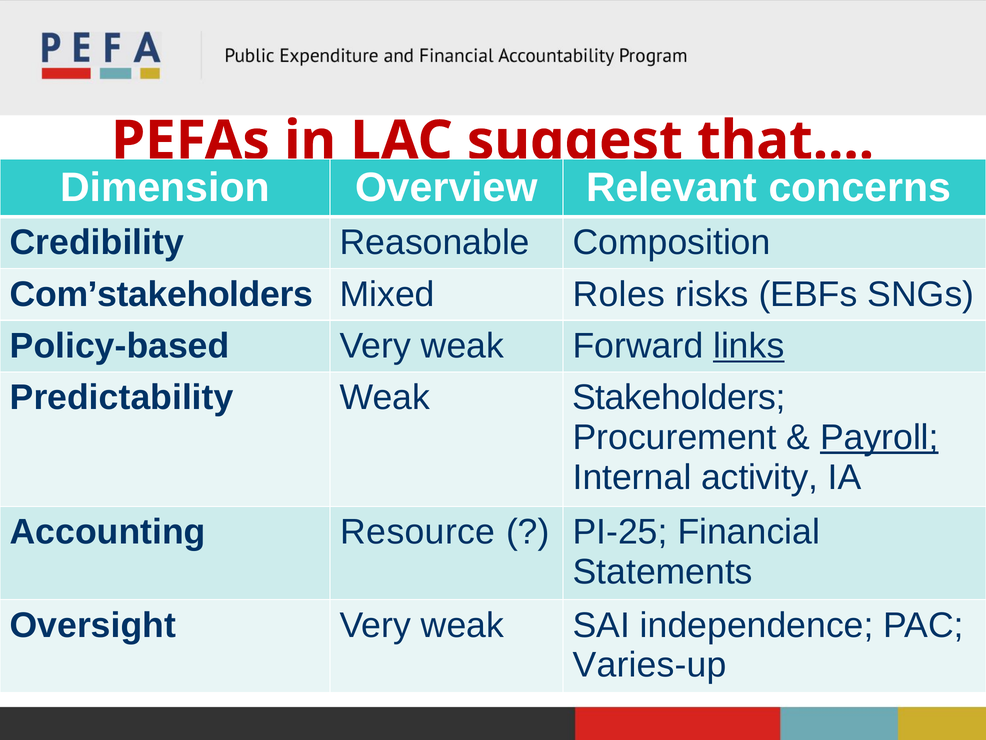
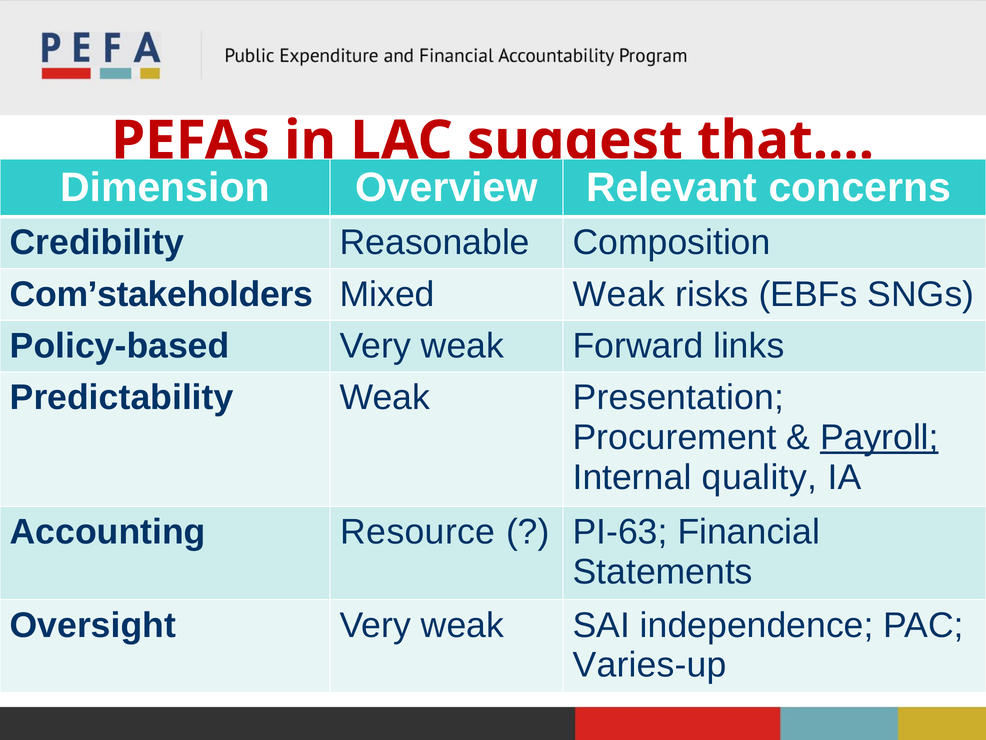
Mixed Roles: Roles -> Weak (619, 294)
links underline: present -> none (749, 346)
Stakeholders: Stakeholders -> Presentation (678, 397)
activity: activity -> quality (759, 477)
PI-25: PI-25 -> PI-63 (620, 532)
